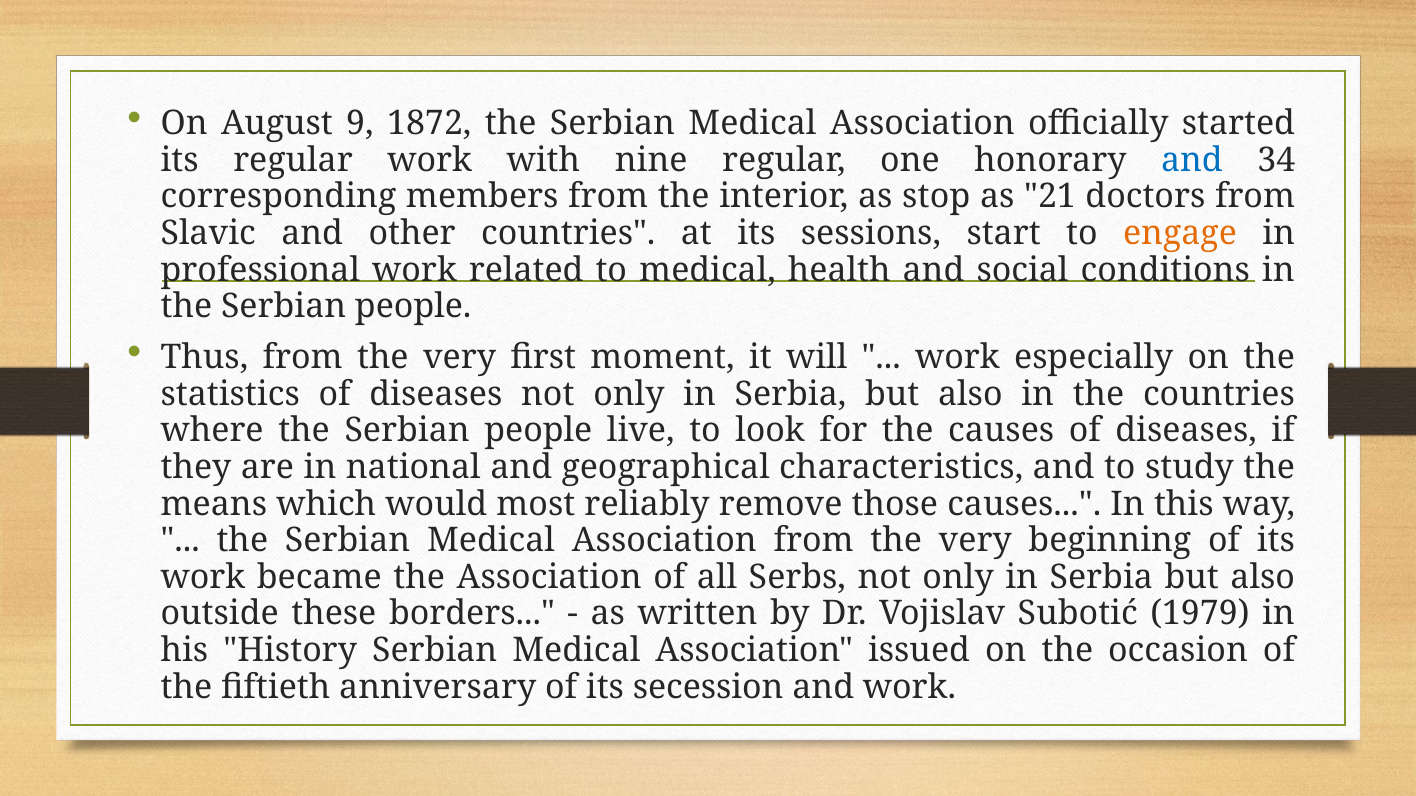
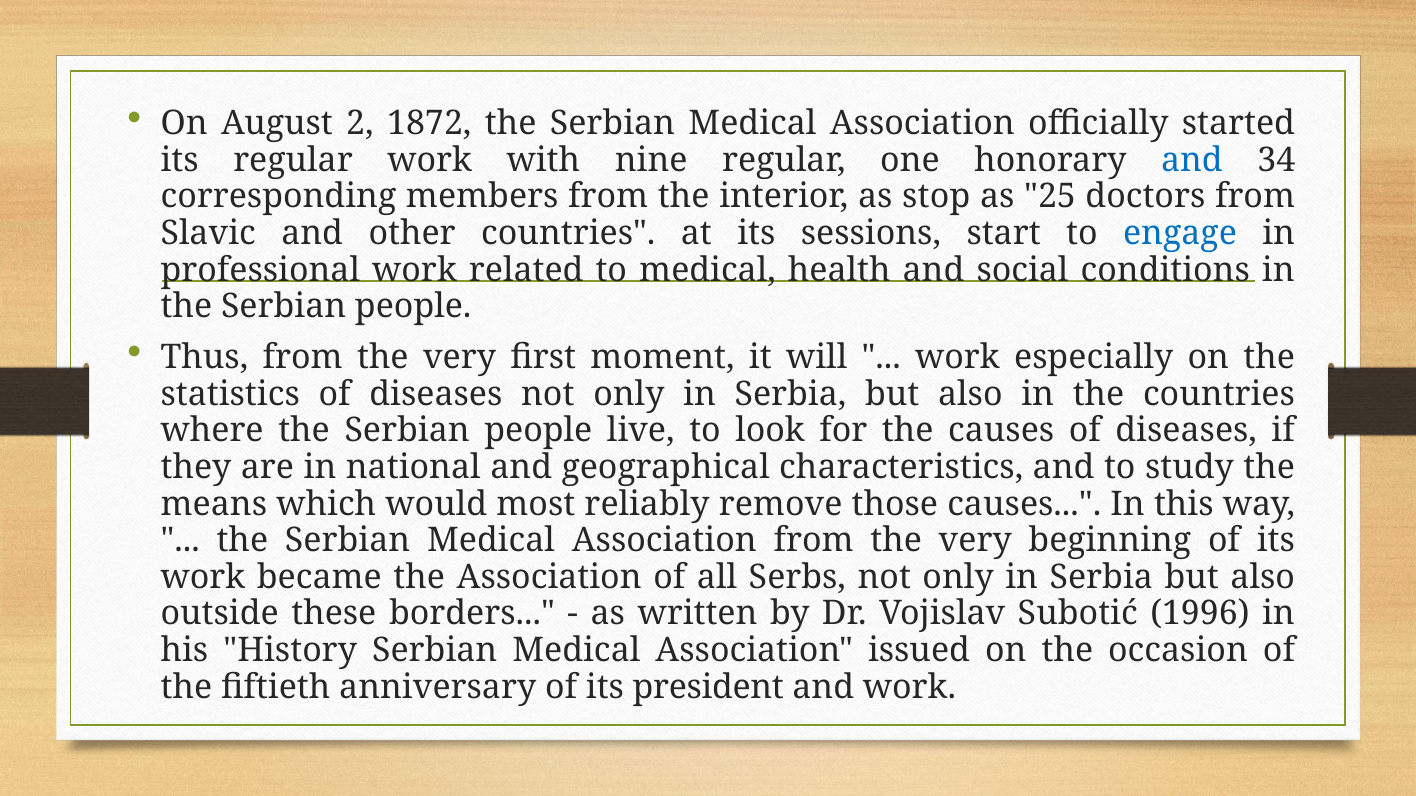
9: 9 -> 2 (360, 124)
21: 21 -> 25 (1050, 197)
engage colour: orange -> blue (1180, 233)
1979: 1979 -> 1996 (1200, 614)
secession: secession -> president (708, 687)
